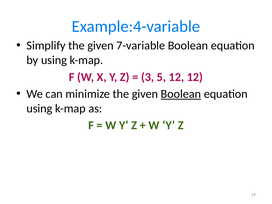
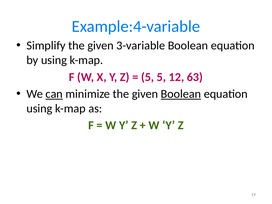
7-variable: 7-variable -> 3-variable (141, 46)
3: 3 -> 5 (148, 77)
12 12: 12 -> 63 (195, 77)
can underline: none -> present (54, 94)
